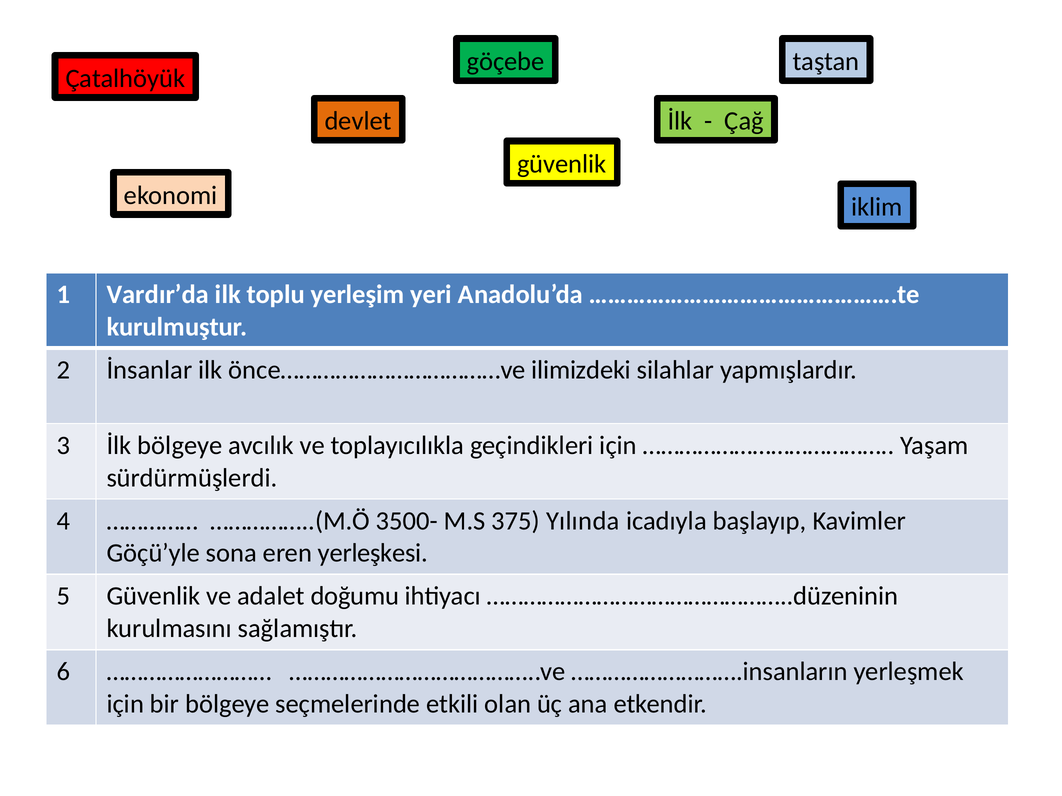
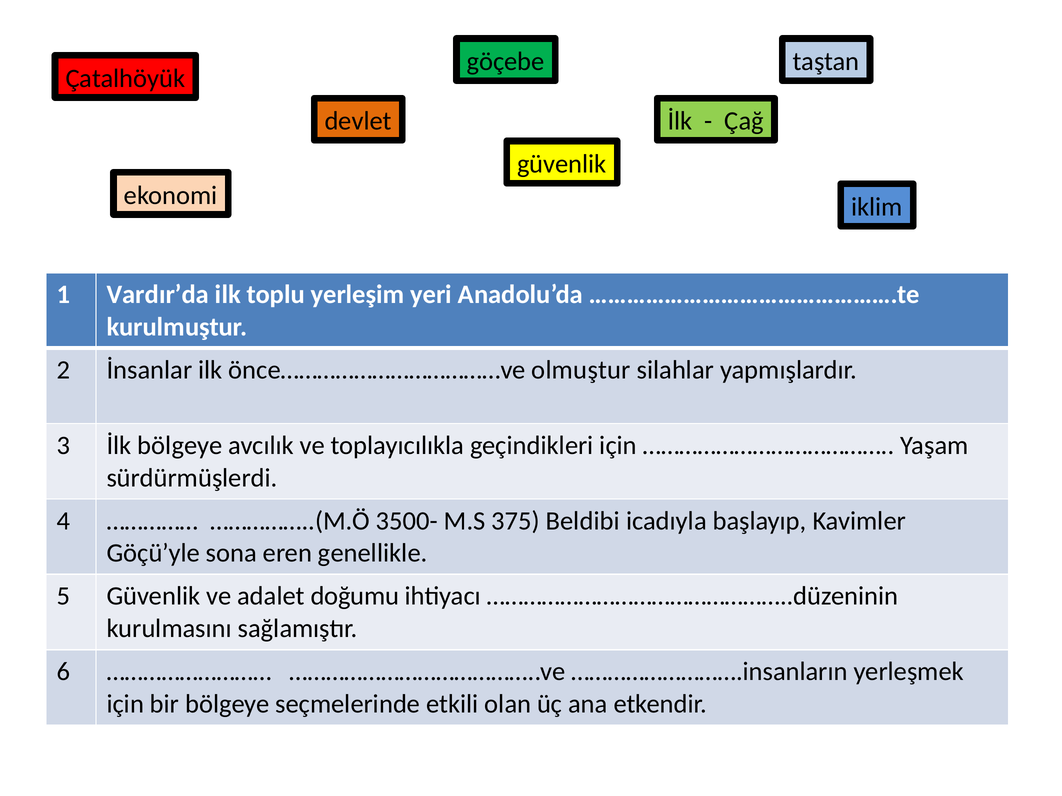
ilimizdeki: ilimizdeki -> olmuştur (581, 370)
Yılında: Yılında -> Beldibi (583, 521)
yerleşkesi: yerleşkesi -> genellikle (373, 554)
